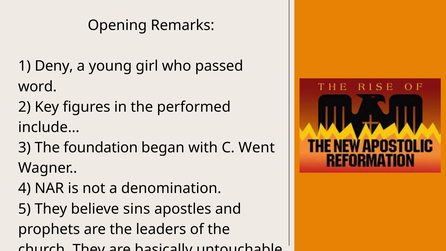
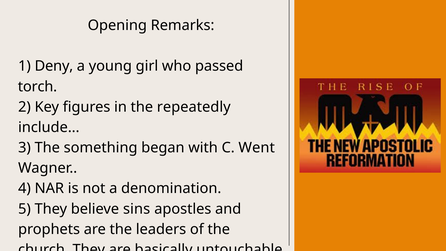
word: word -> torch (37, 87)
performed: performed -> repeatedly (194, 107)
foundation: foundation -> something (101, 148)
